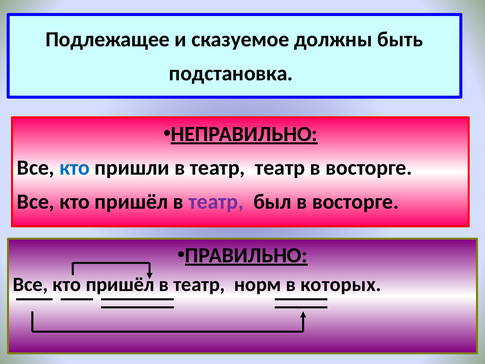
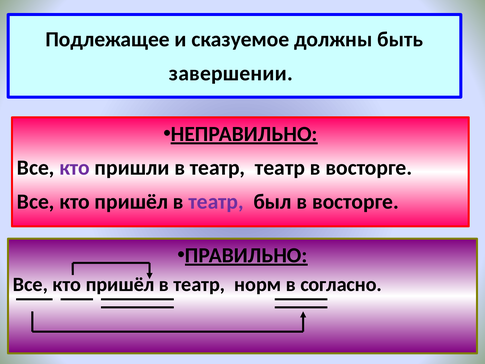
подстановка: подстановка -> завершении (231, 73)
кто colour: blue -> purple (75, 167)
которых: которых -> согласно (341, 284)
